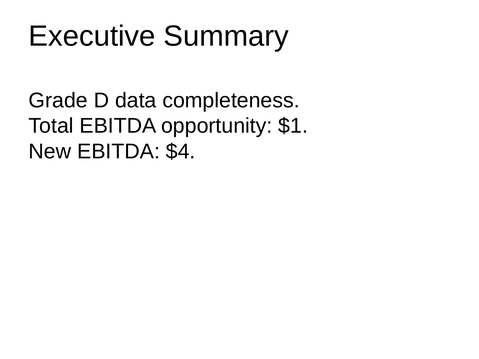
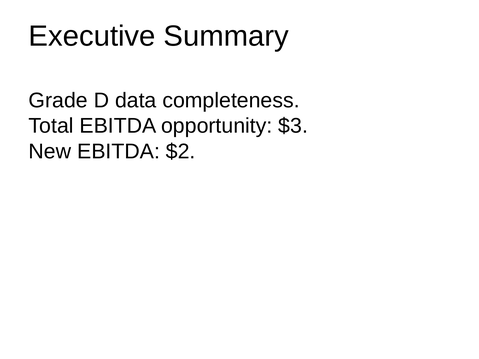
$1: $1 -> $3 (293, 126)
$4: $4 -> $2 (181, 152)
